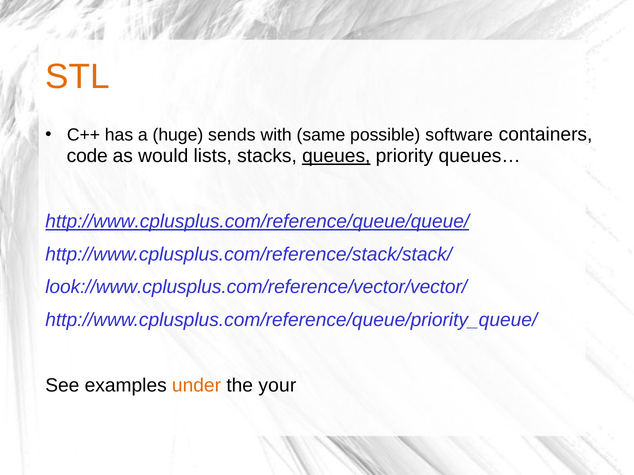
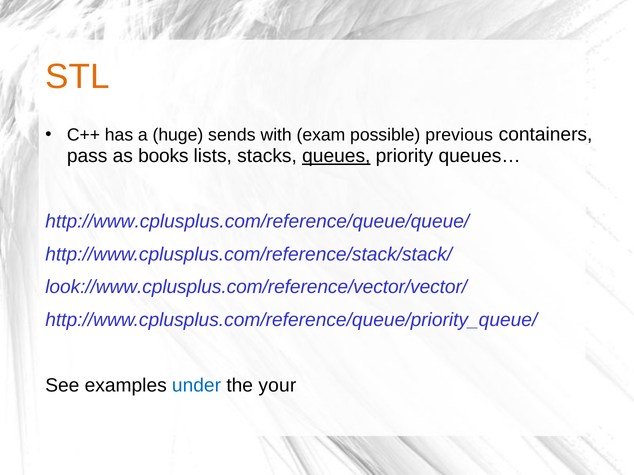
same: same -> exam (321, 135)
software: software -> previous (459, 135)
code: code -> pass (87, 156)
would: would -> books (163, 156)
http://www.cplusplus.com/reference/queue/queue/ underline: present -> none (257, 222)
under colour: orange -> blue (197, 386)
